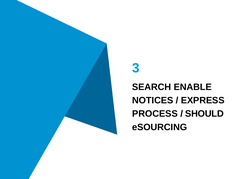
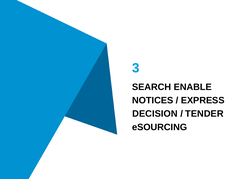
PROCESS: PROCESS -> DECISION (155, 113)
SHOULD: SHOULD -> TENDER (204, 113)
